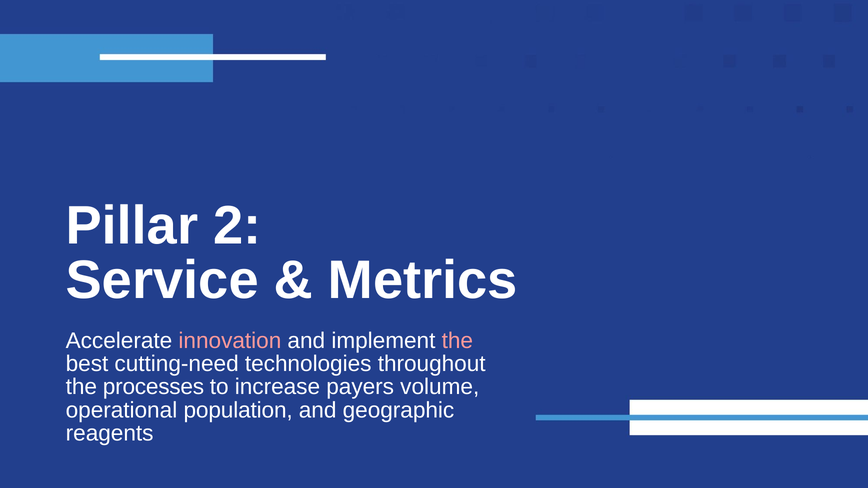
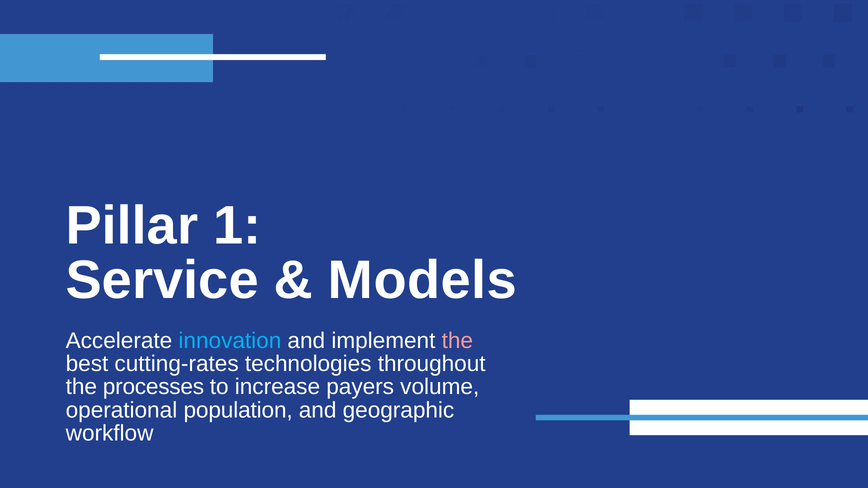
2: 2 -> 1 (237, 226)
Metrics: Metrics -> Models (422, 281)
innovation colour: pink -> light blue (230, 341)
cutting-need: cutting-need -> cutting-rates (177, 364)
reagents: reagents -> workflow (110, 433)
